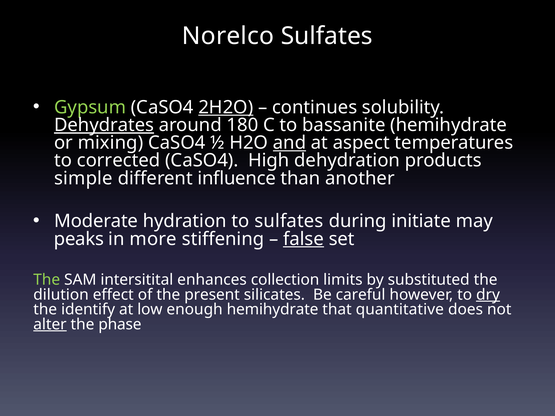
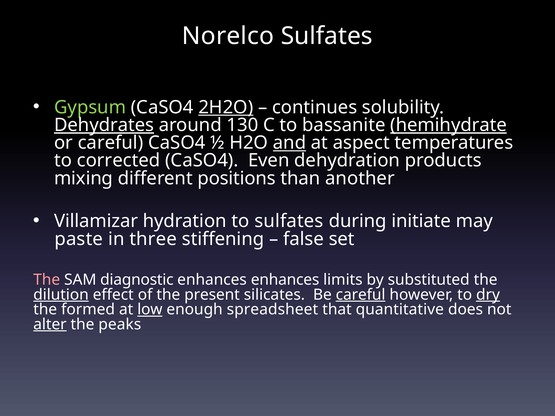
180: 180 -> 130 (242, 125)
hemihydrate underline: none -> present (449, 125)
or mixing: mixing -> careful (111, 143)
High: High -> Even (269, 161)
simple: simple -> mixing (84, 178)
influence: influence -> positions (237, 178)
Moderate: Moderate -> Villamizar (96, 221)
peaks: peaks -> paste (79, 239)
more: more -> three (153, 239)
false underline: present -> none (304, 239)
The colour: light green -> pink (47, 280)
intersitital: intersitital -> diagnostic (137, 280)
enhances collection: collection -> enhances (285, 280)
dilution underline: none -> present (61, 295)
careful underline: none -> present (361, 295)
identify: identify -> formed (88, 310)
low underline: none -> present (150, 310)
enough hemihydrate: hemihydrate -> spreadsheet (272, 310)
phase: phase -> peaks (120, 324)
